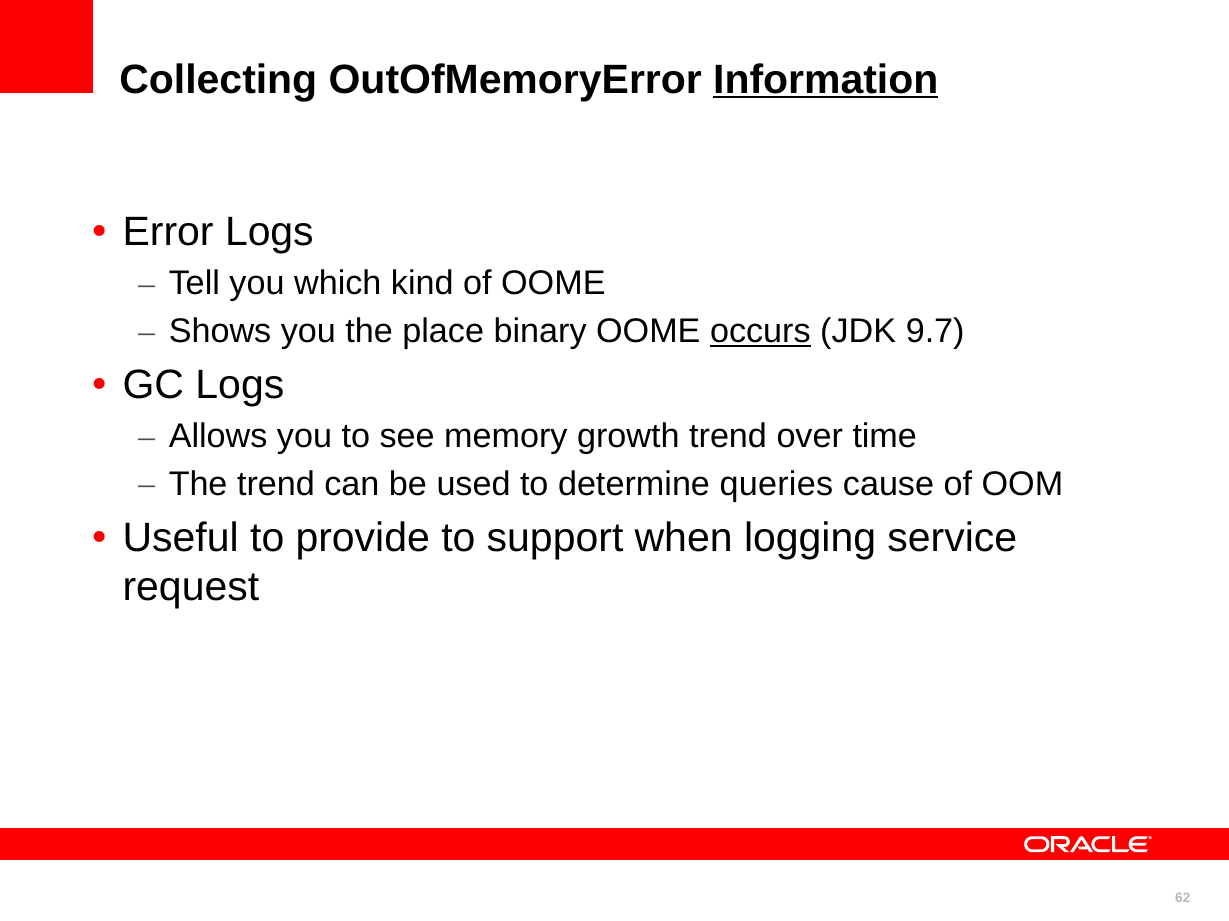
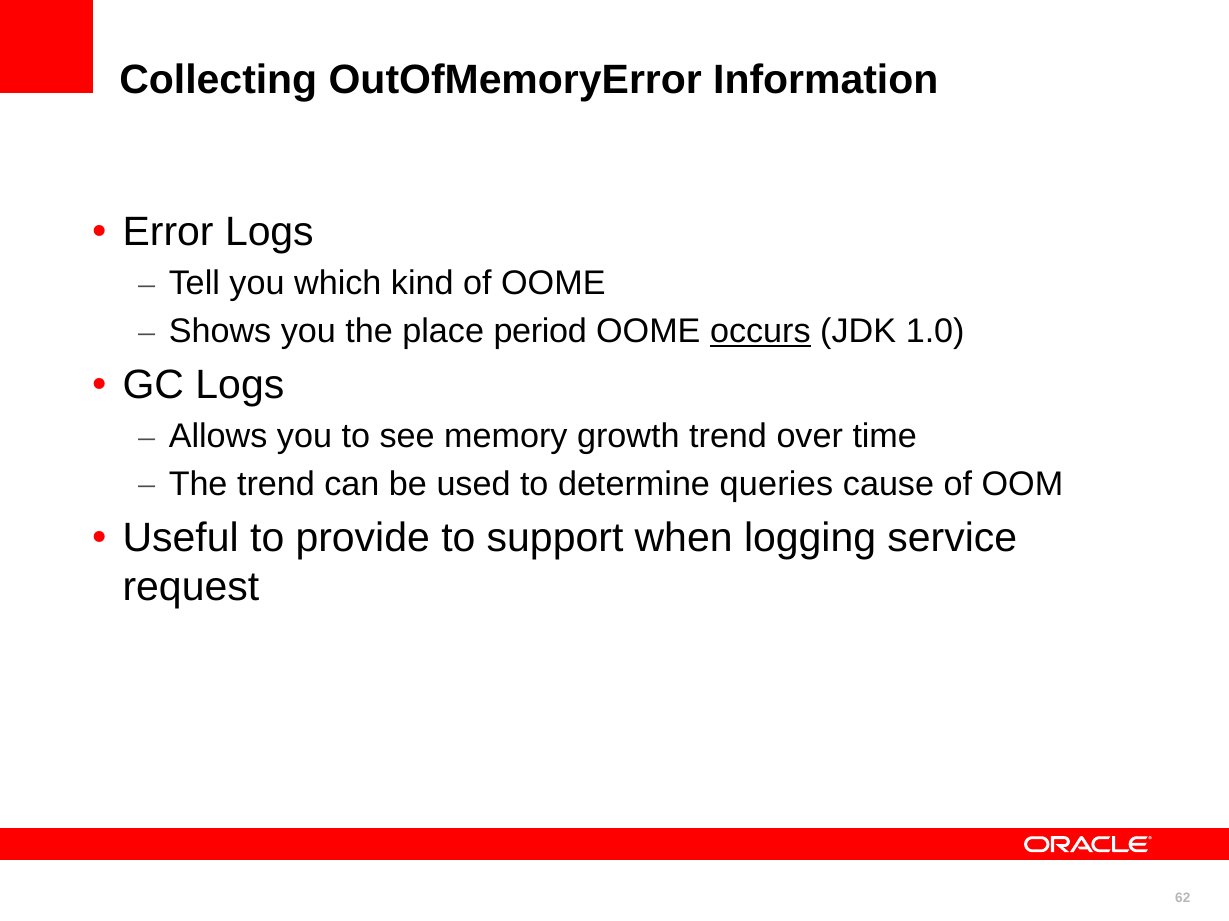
Information underline: present -> none (826, 80)
binary: binary -> period (540, 331)
9.7: 9.7 -> 1.0 (935, 331)
